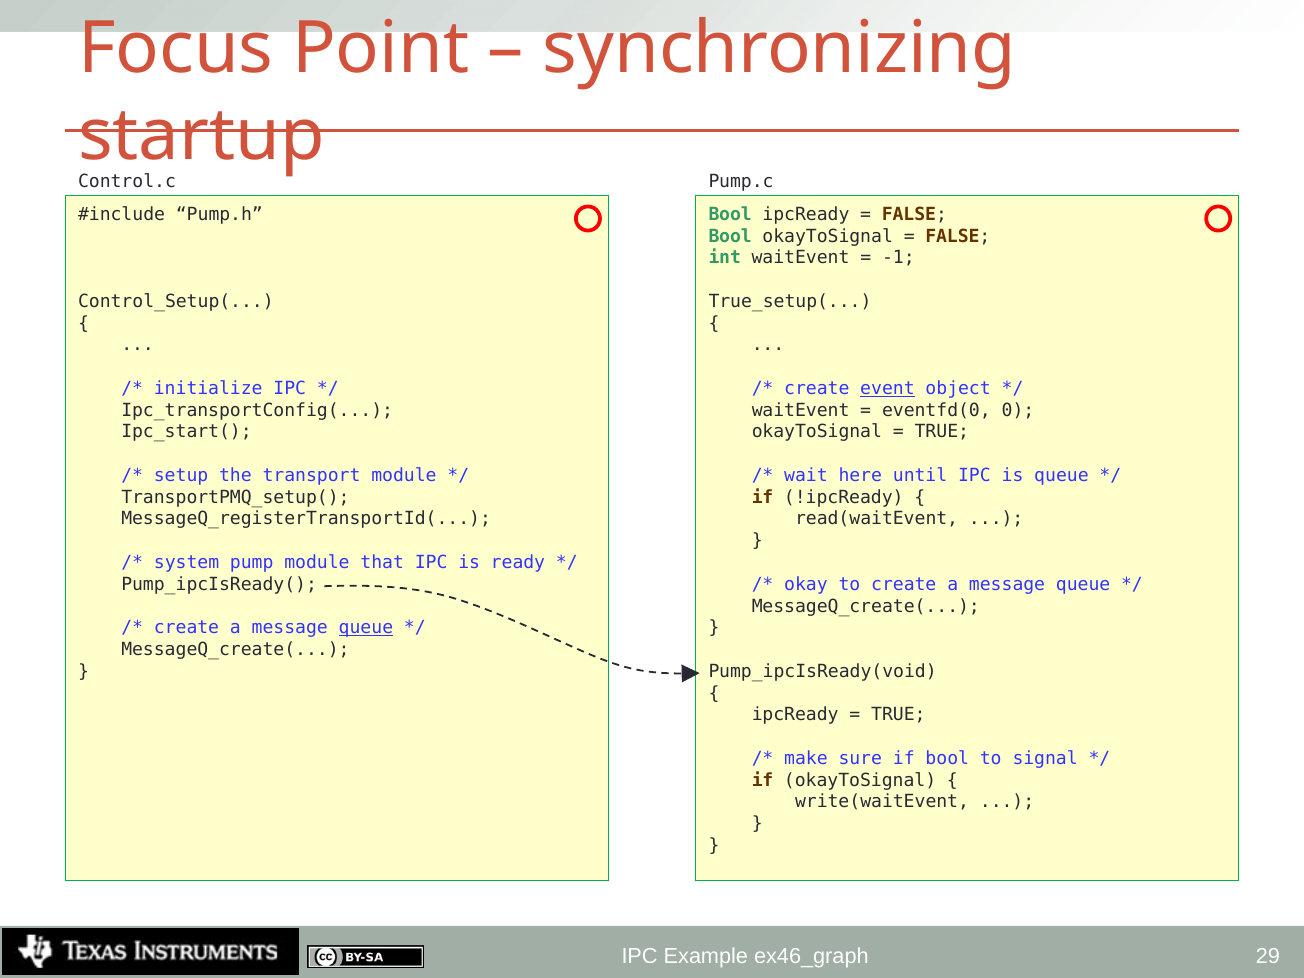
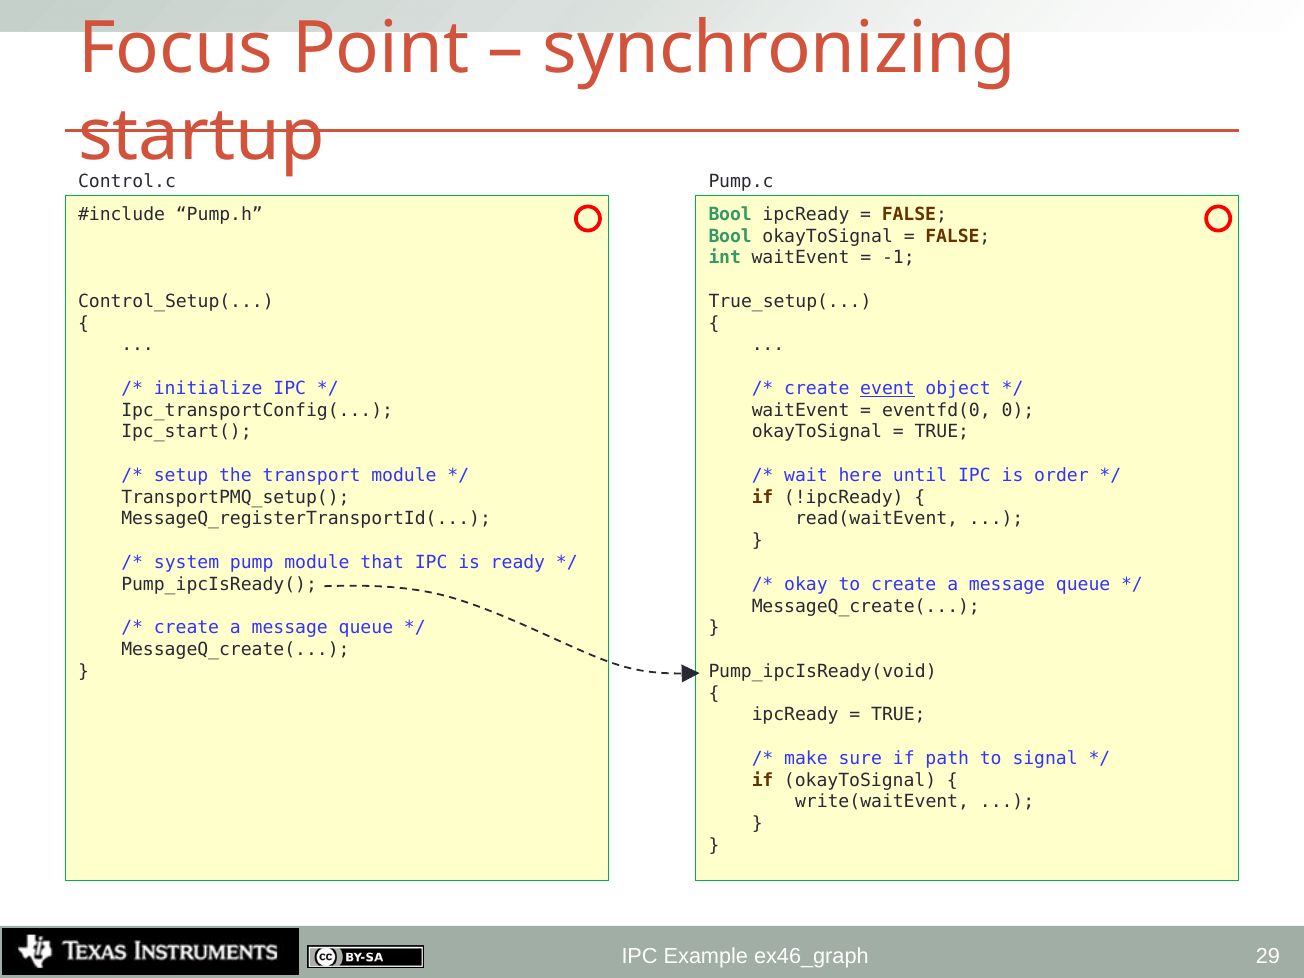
is queue: queue -> order (1061, 475)
queue underline: present -> none (366, 628)
if bool: bool -> path (947, 758)
